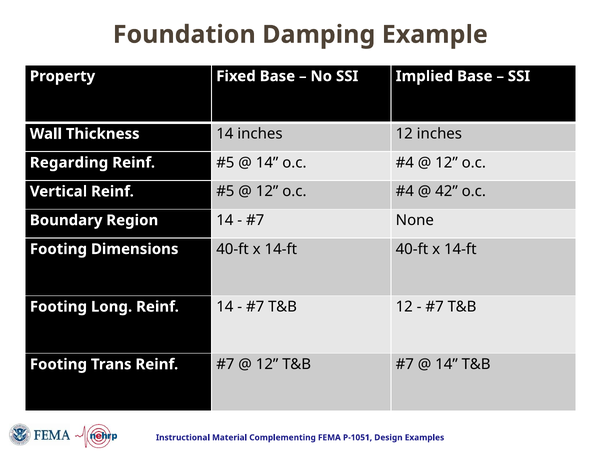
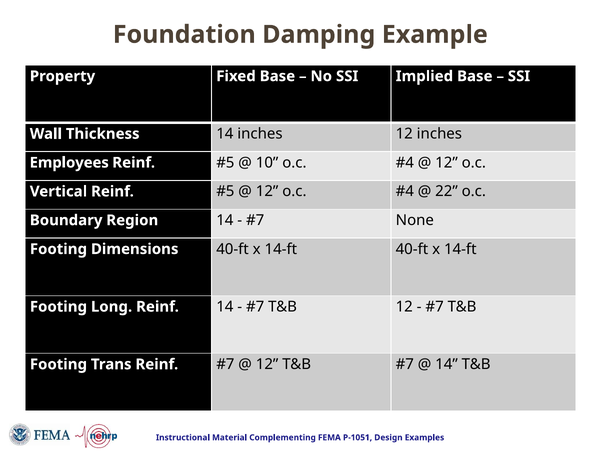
Regarding: Regarding -> Employees (69, 163)
14: 14 -> 10 (267, 163)
42: 42 -> 22 (447, 191)
